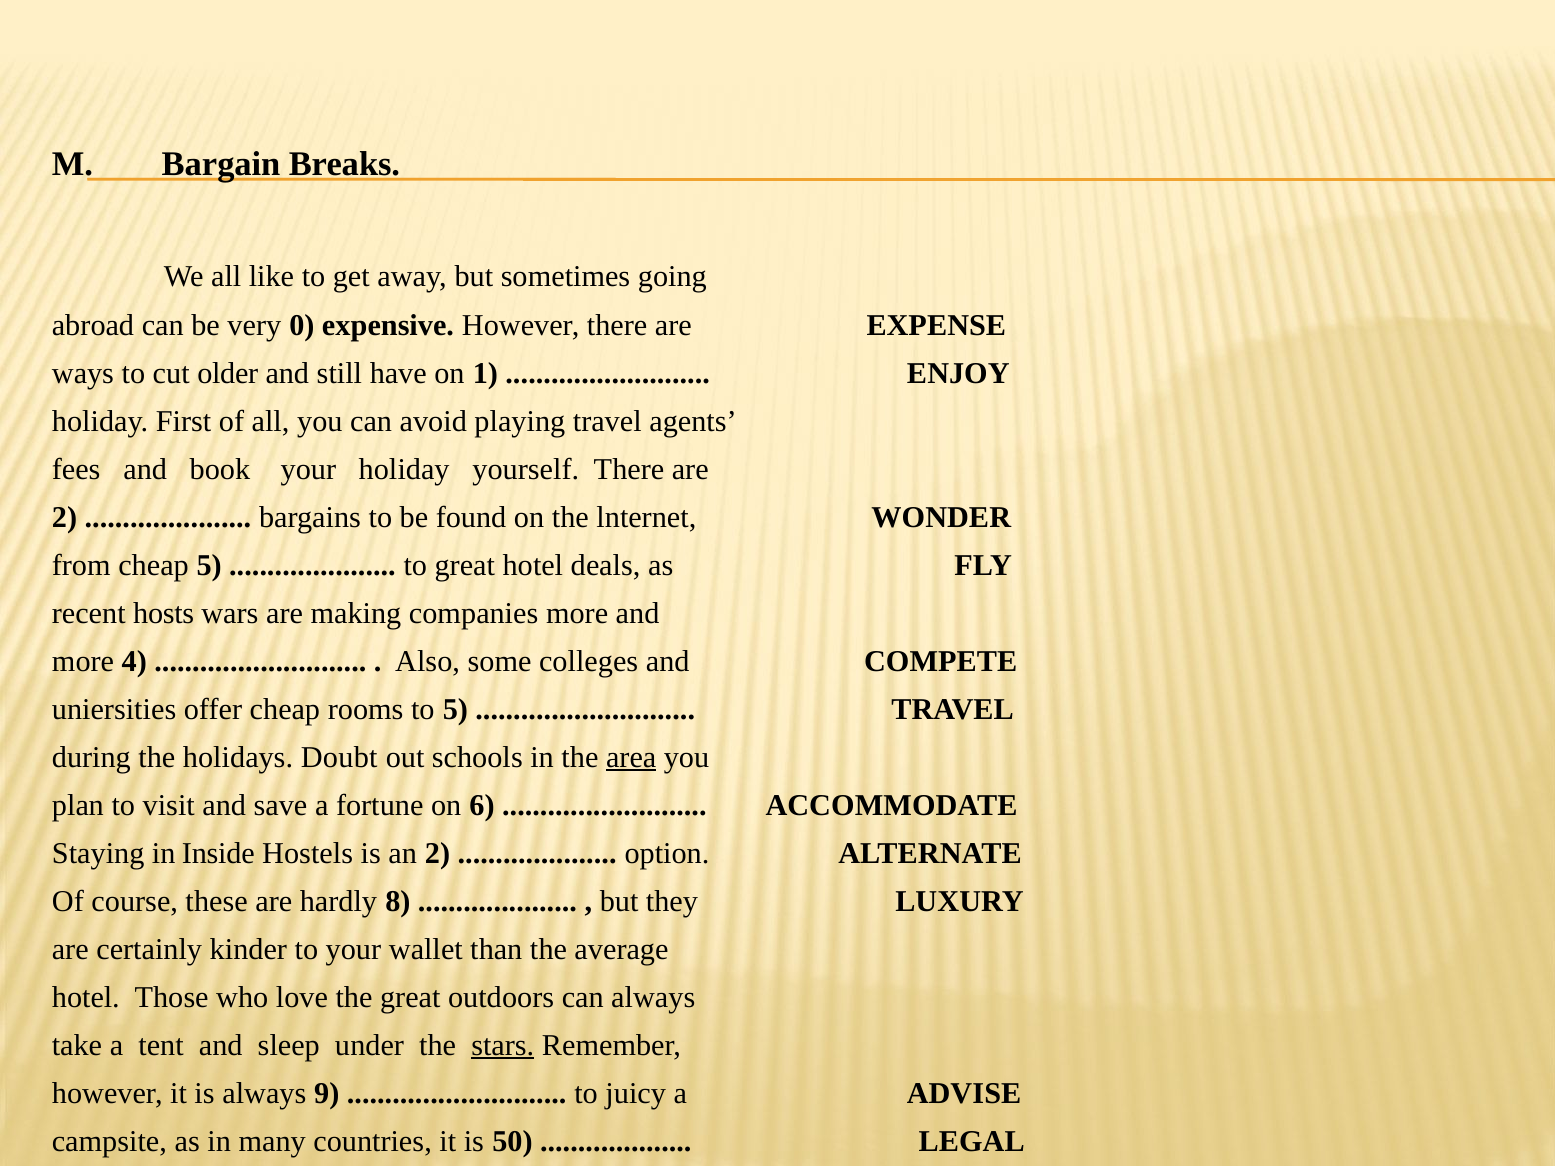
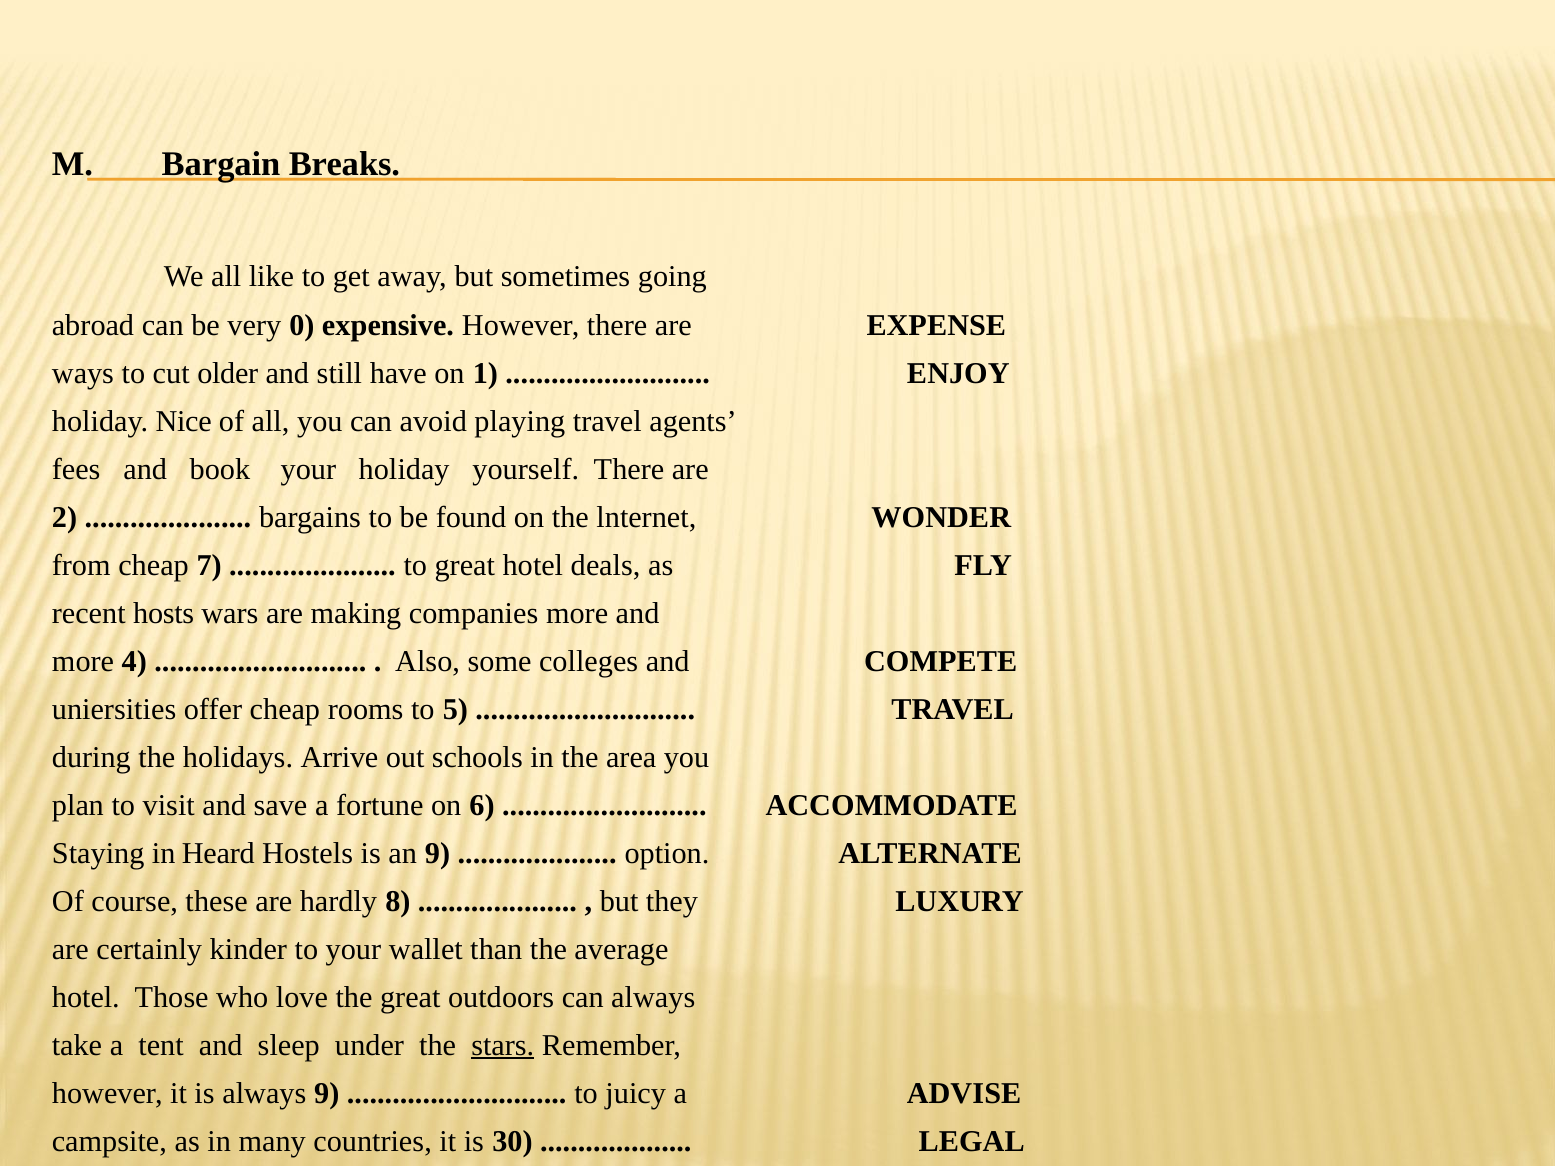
First: First -> Nice (184, 421)
cheap 5: 5 -> 7 (209, 565)
Doubt: Doubt -> Arrive (339, 757)
area underline: present -> none (631, 757)
Inside: Inside -> Heard (218, 853)
an 2: 2 -> 9 (438, 853)
50: 50 -> 30 (512, 1141)
